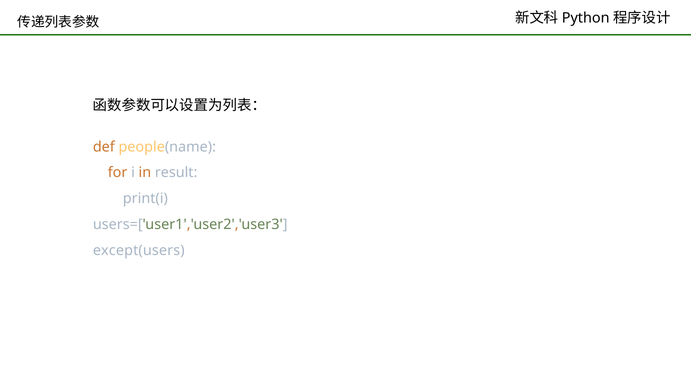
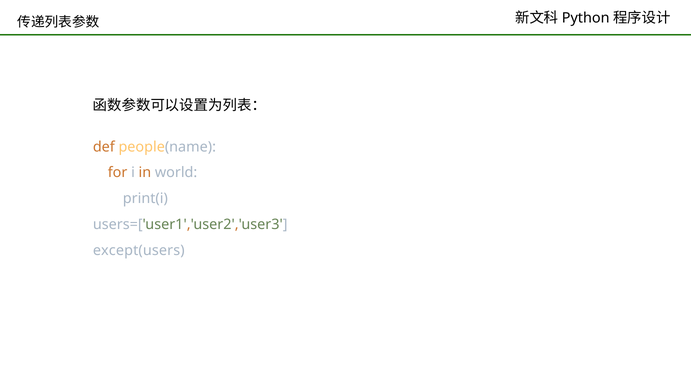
result: result -> world (176, 173)
